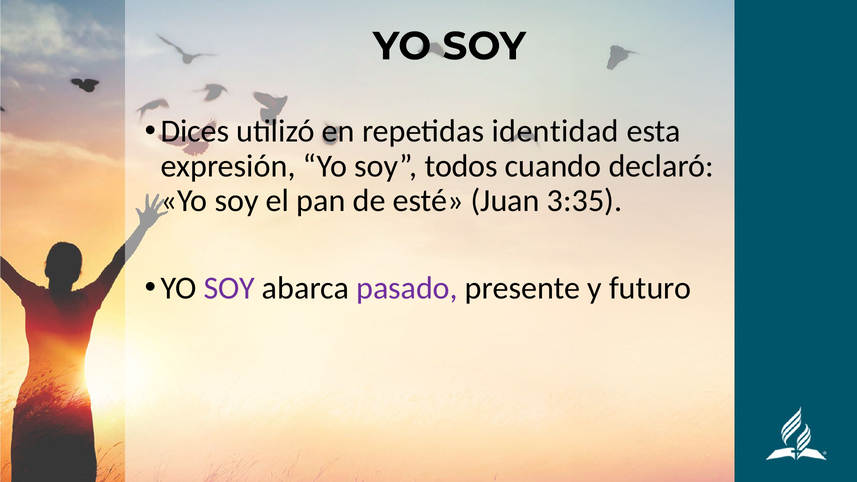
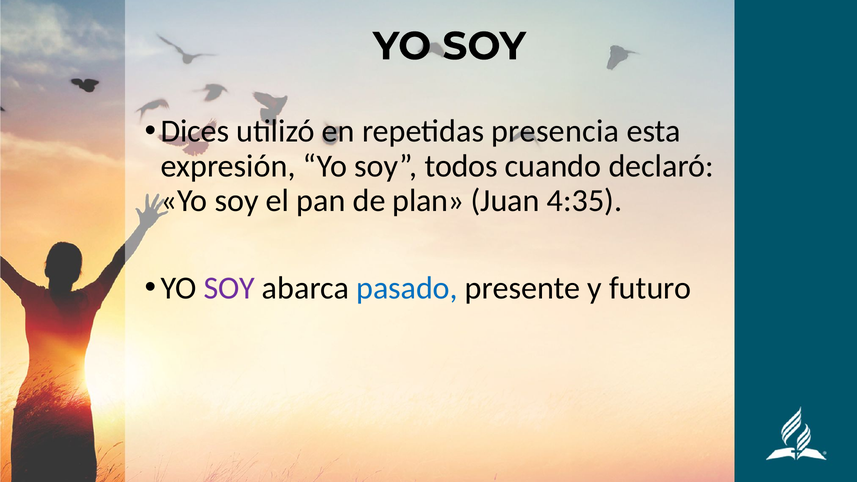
identidad: identidad -> presencia (555, 131)
esté: esté -> plan (428, 201)
3:35: 3:35 -> 4:35 (585, 201)
pasado colour: purple -> blue (407, 288)
